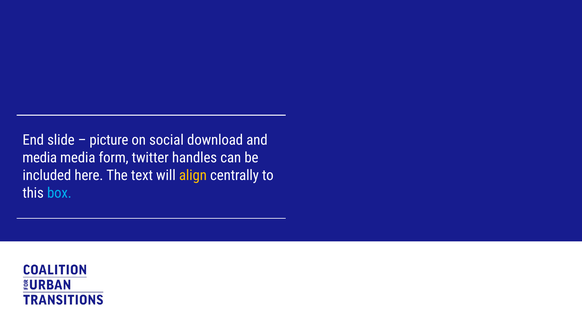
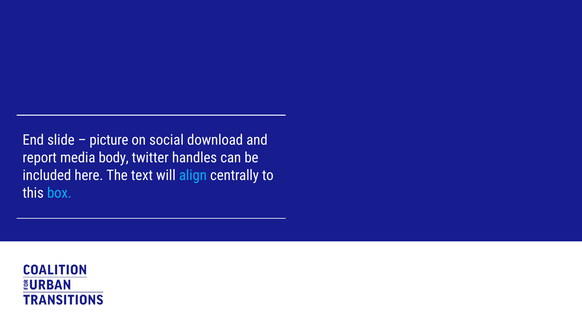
media: media -> report (40, 158)
form: form -> body (114, 158)
align colour: yellow -> light blue (193, 176)
